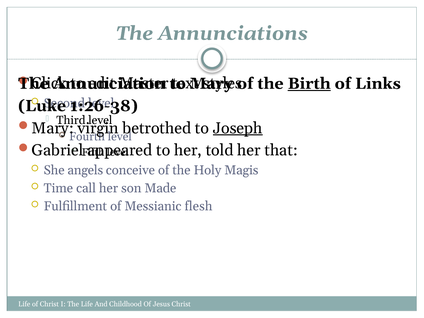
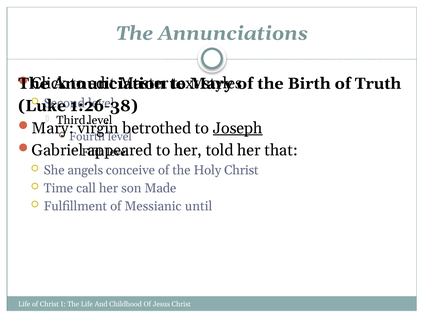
Birth underline: present -> none (309, 84)
Links: Links -> Truth (378, 84)
Holy Magis: Magis -> Christ (241, 170)
flesh: flesh -> until (199, 206)
